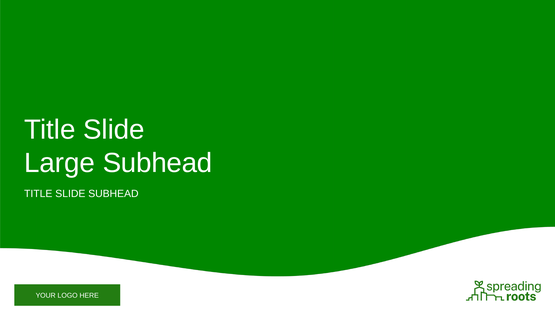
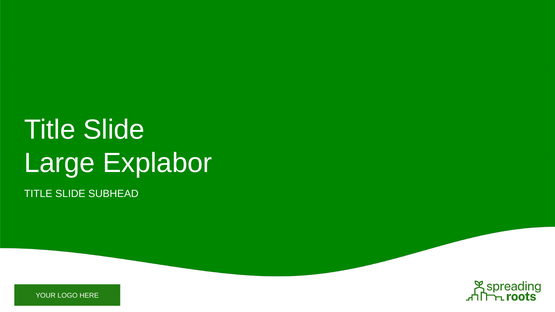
Large Subhead: Subhead -> Explabor (157, 163)
